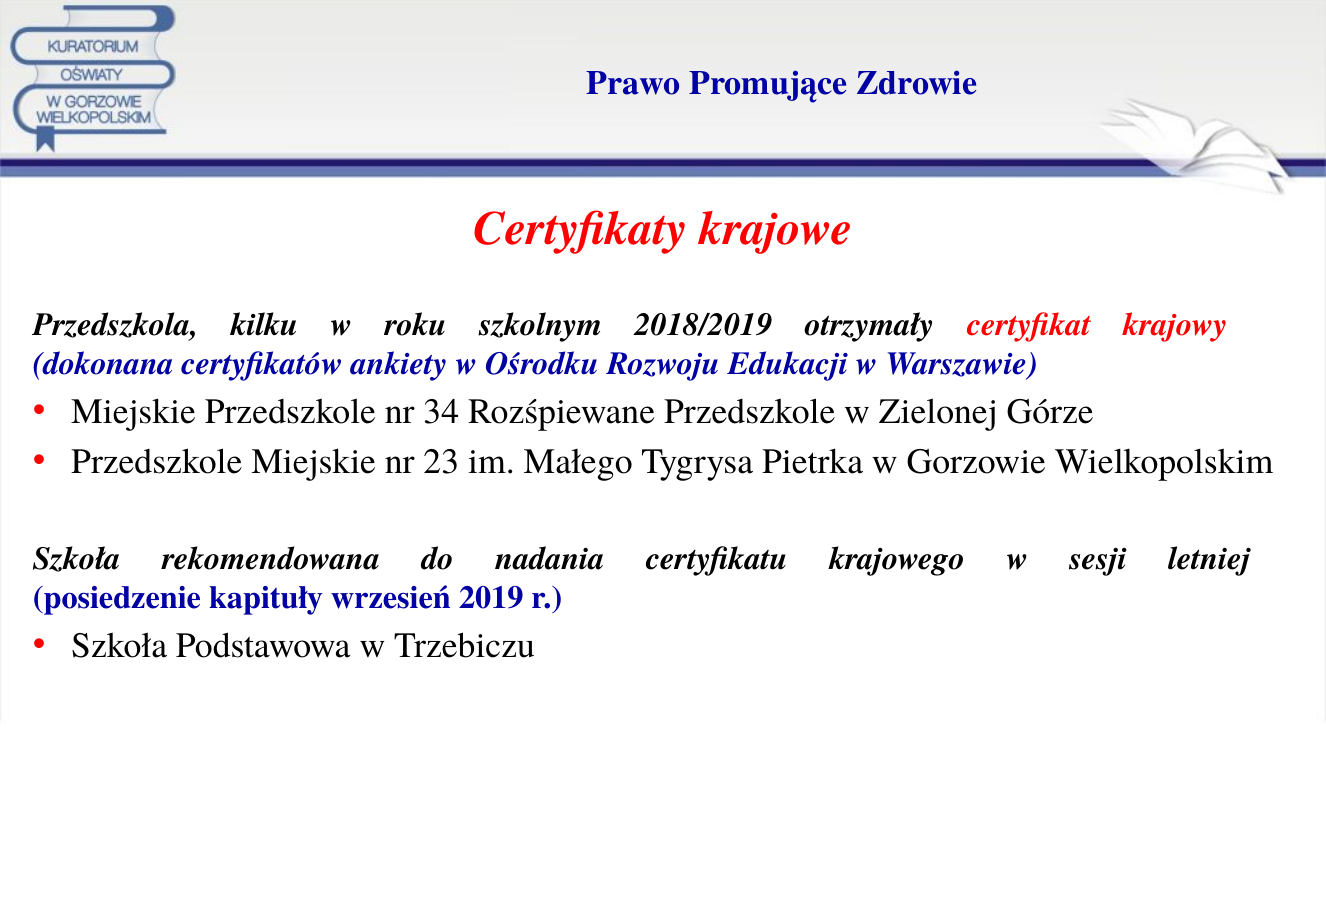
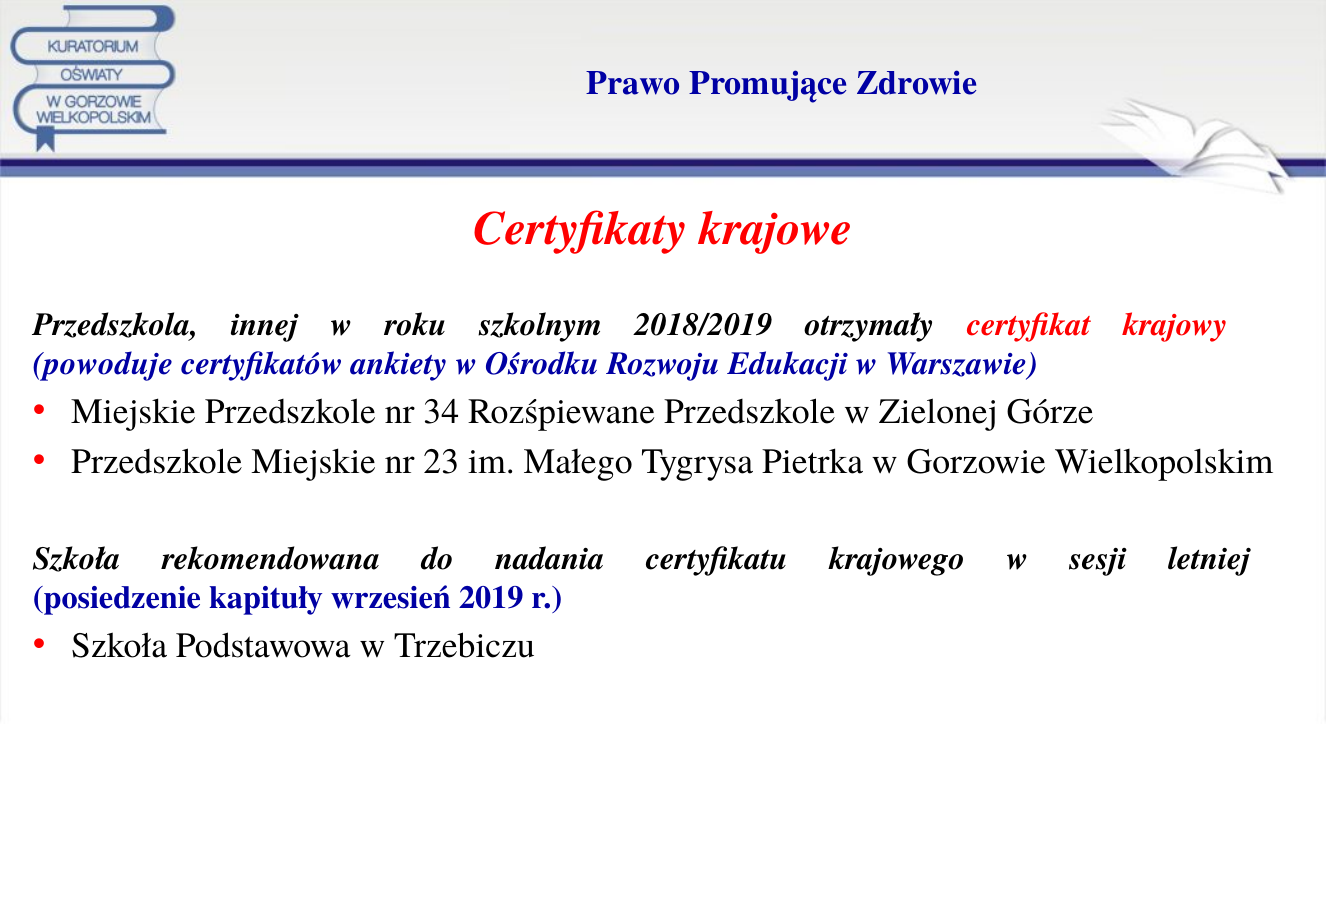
kilku: kilku -> innej (265, 325)
dokonana: dokonana -> powoduje (103, 364)
